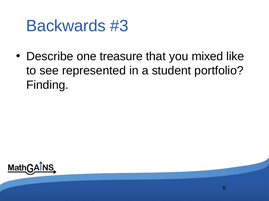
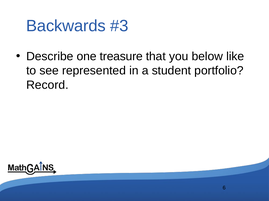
mixed: mixed -> below (207, 57)
Finding: Finding -> Record (47, 85)
